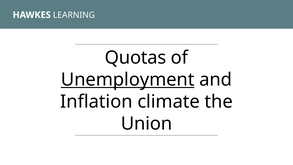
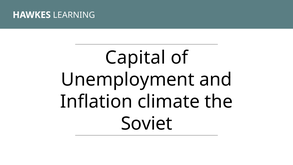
Quotas: Quotas -> Capital (135, 58)
Unemployment underline: present -> none (128, 80)
Union: Union -> Soviet (147, 124)
